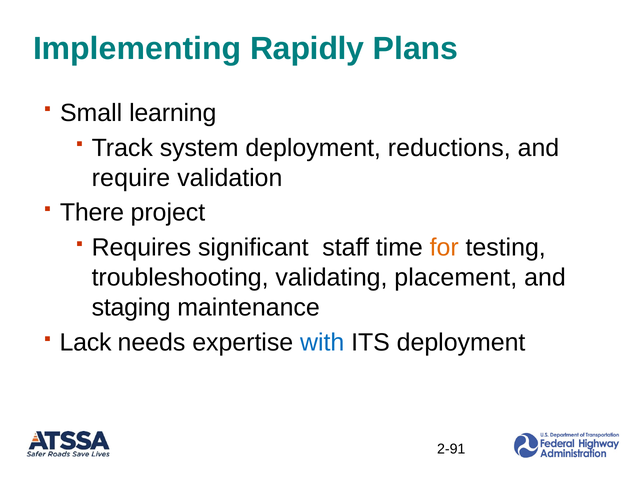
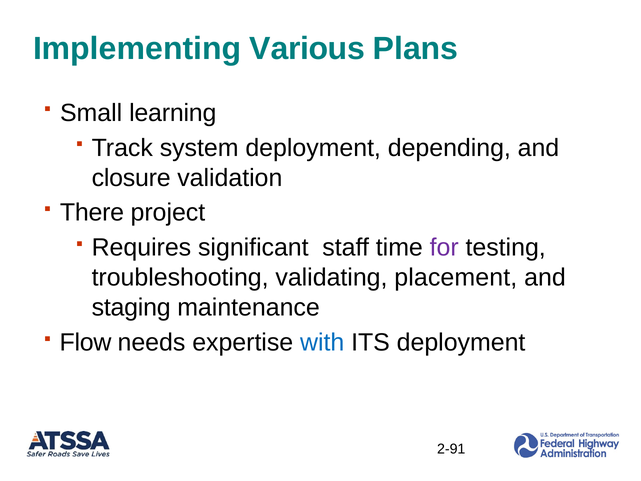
Rapidly: Rapidly -> Various (307, 49)
reductions: reductions -> depending (449, 148)
require: require -> closure (131, 178)
for colour: orange -> purple (444, 248)
Lack: Lack -> Flow (86, 342)
